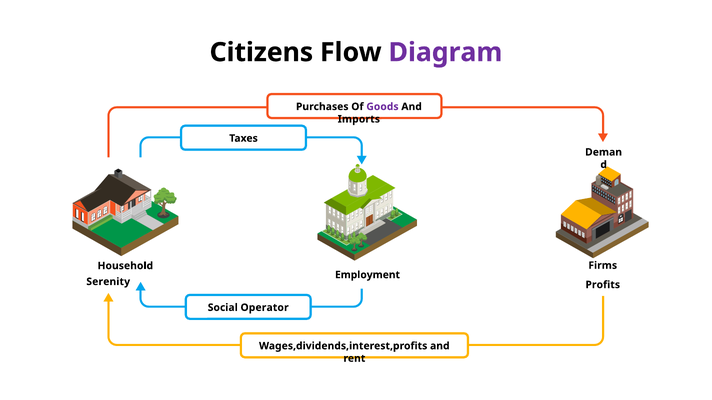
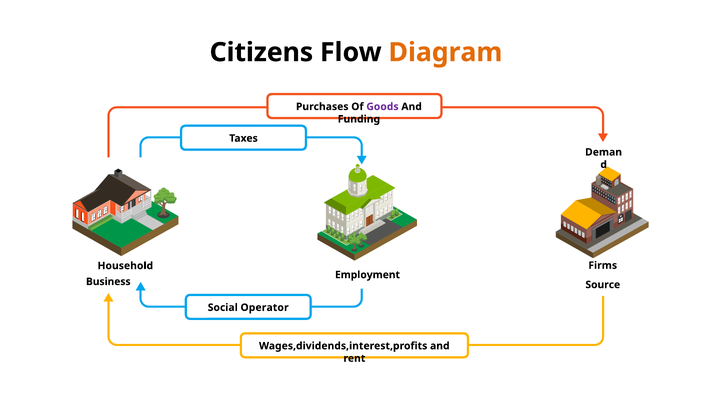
Diagram colour: purple -> orange (445, 52)
Imports: Imports -> Funding (359, 119)
Serenity: Serenity -> Business (108, 282)
Profits: Profits -> Source (603, 285)
